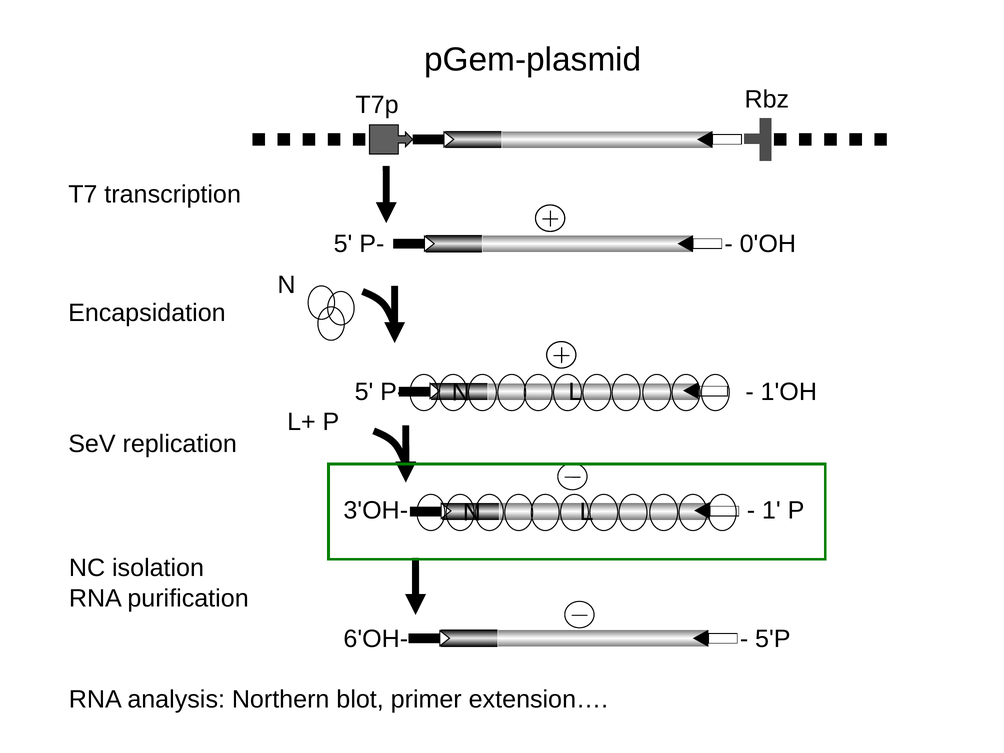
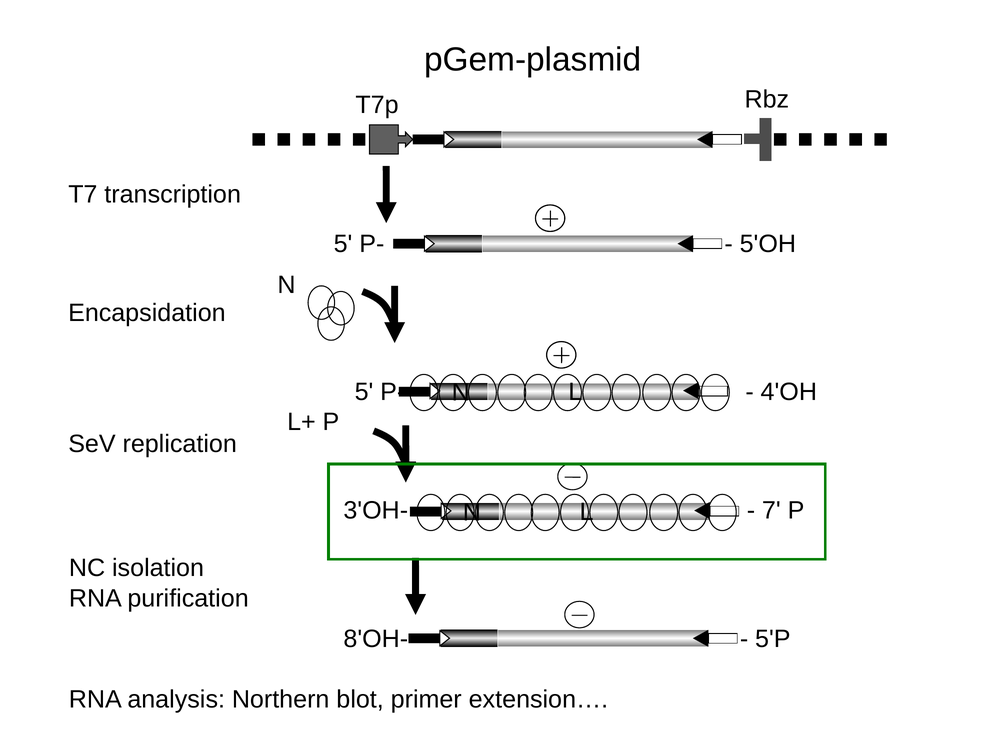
0'OH: 0'OH -> 5'OH (768, 244)
1'OH: 1'OH -> 4'OH (789, 392)
1: 1 -> 7 (771, 510)
6'OH-: 6'OH- -> 8'OH- (376, 639)
